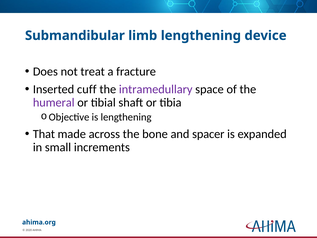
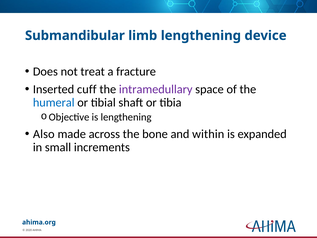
humeral colour: purple -> blue (54, 103)
That: That -> Also (44, 134)
spacer: spacer -> within (208, 134)
